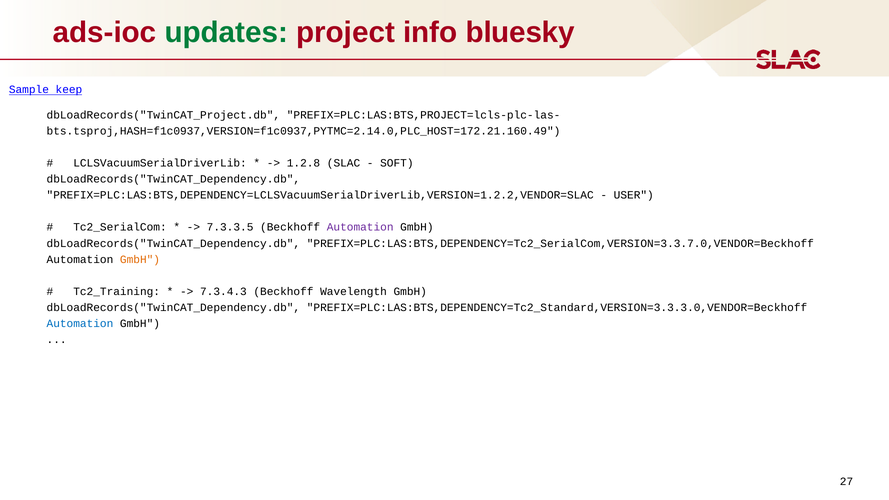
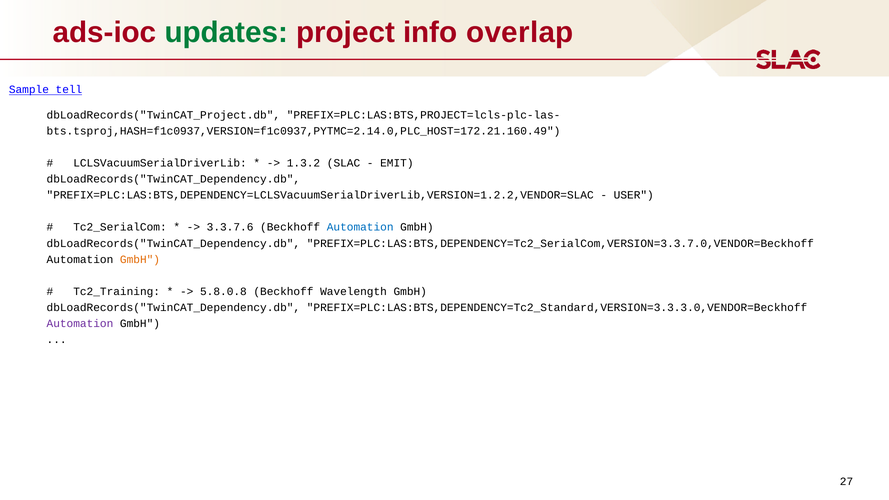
bluesky: bluesky -> overlap (520, 32)
keep: keep -> tell (69, 89)
1.2.8: 1.2.8 -> 1.3.2 (303, 163)
SOFT: SOFT -> EMIT (397, 163)
7.3.3.5: 7.3.3.5 -> 3.3.7.6 (230, 227)
Automation colour: purple -> blue (360, 227)
7.3.4.3: 7.3.4.3 -> 5.8.0.8 (223, 291)
Automation colour: blue -> purple (80, 324)
